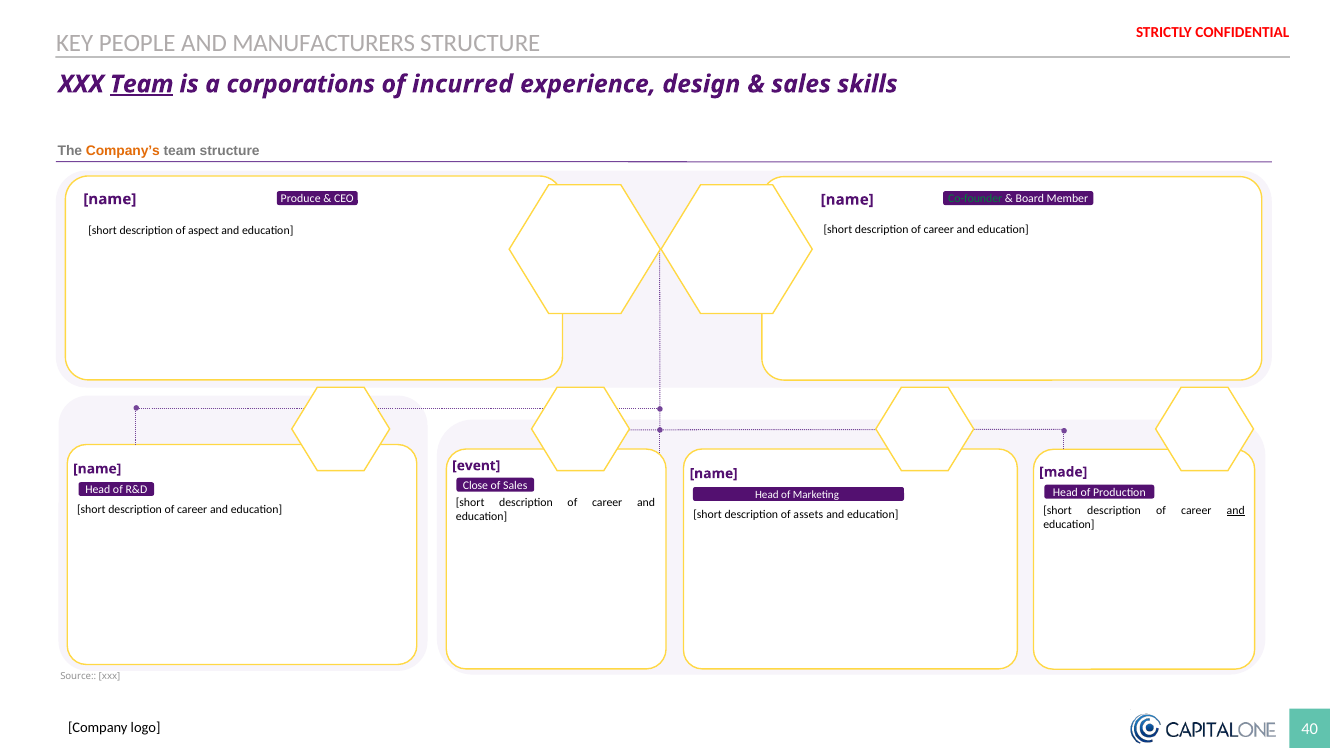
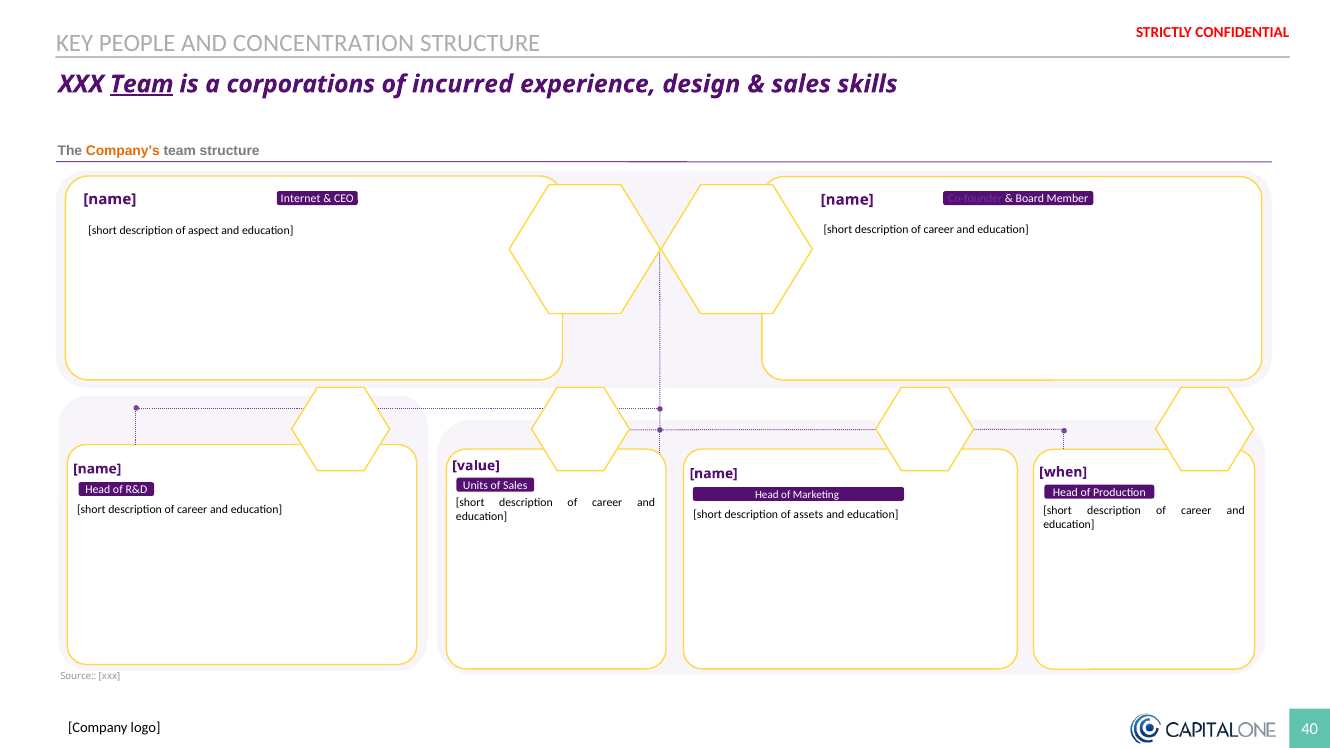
MANUFACTURERS: MANUFACTURERS -> CONCENTRATION (324, 43)
Produce: Produce -> Internet (301, 198)
Co-founder colour: green -> purple (975, 198)
event: event -> value (476, 466)
made: made -> when (1063, 472)
Close: Close -> Units (475, 486)
and underline: present -> none (1236, 511)
